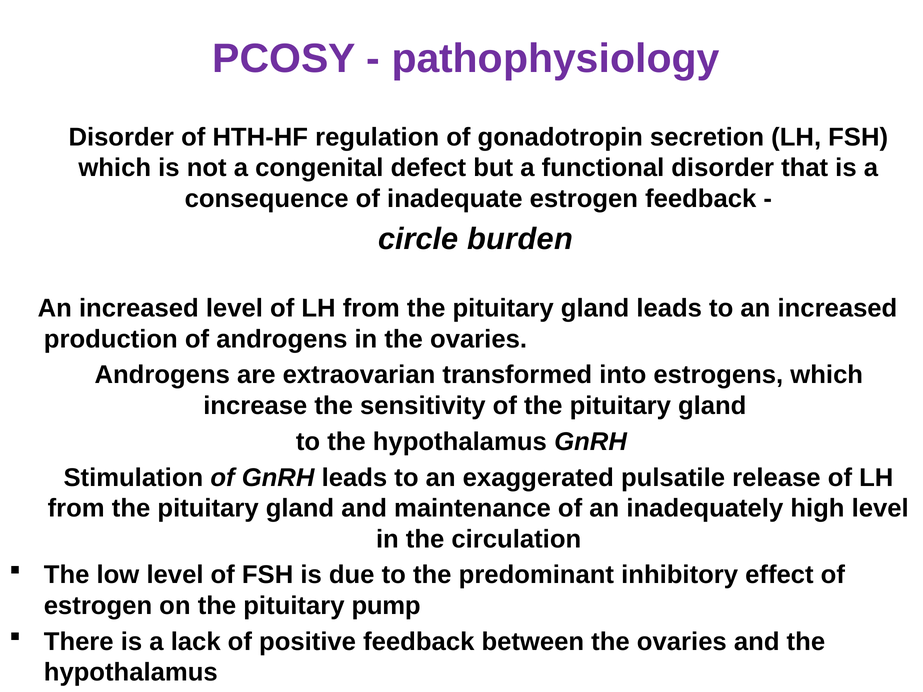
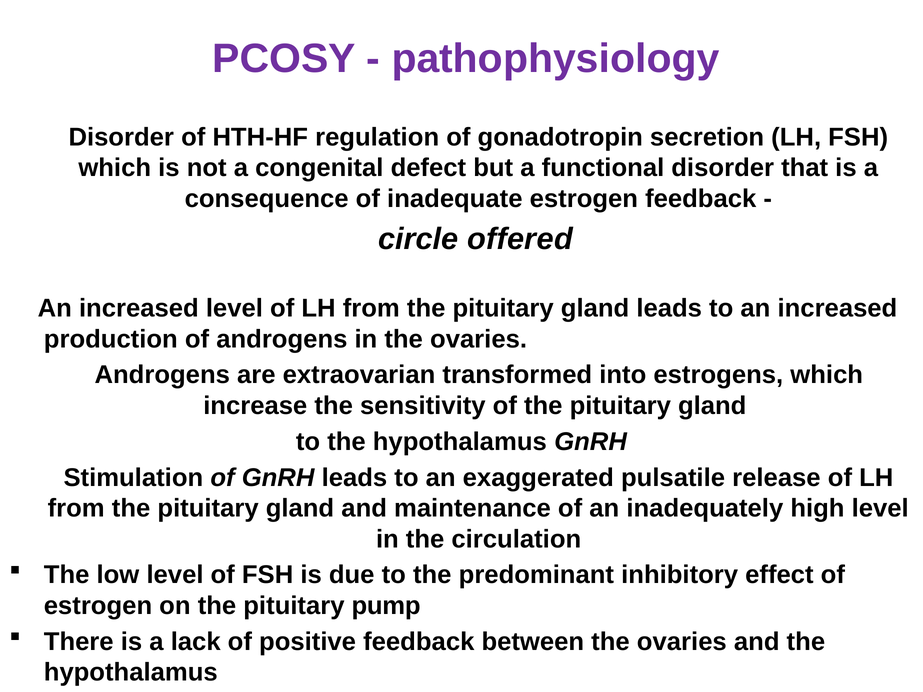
burden: burden -> offered (520, 239)
